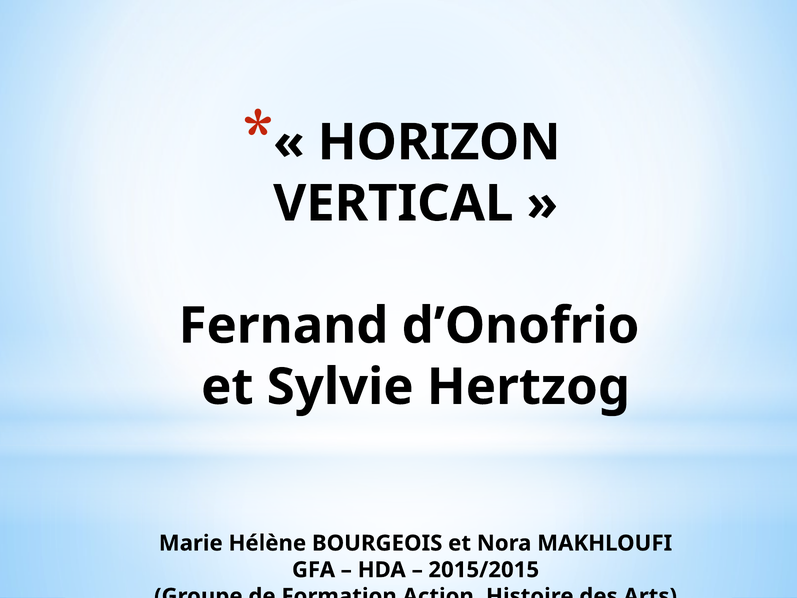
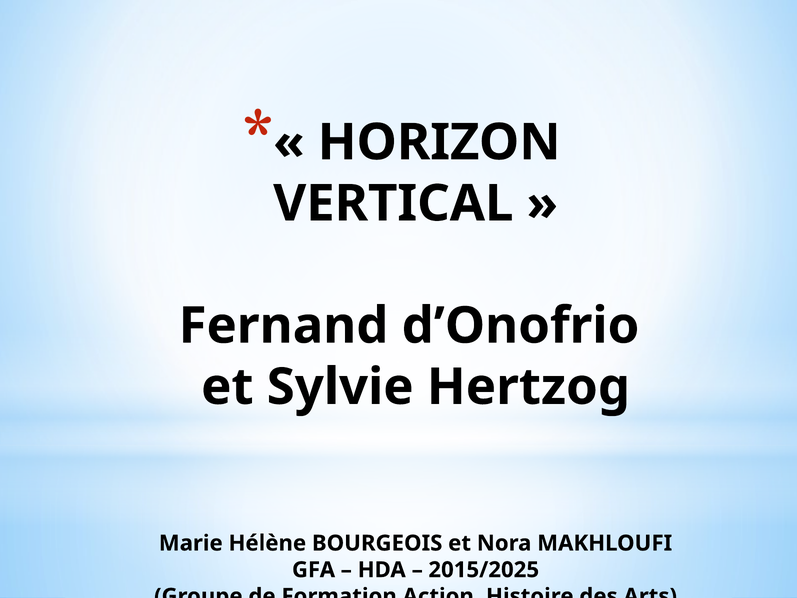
2015/2015: 2015/2015 -> 2015/2025 (484, 570)
